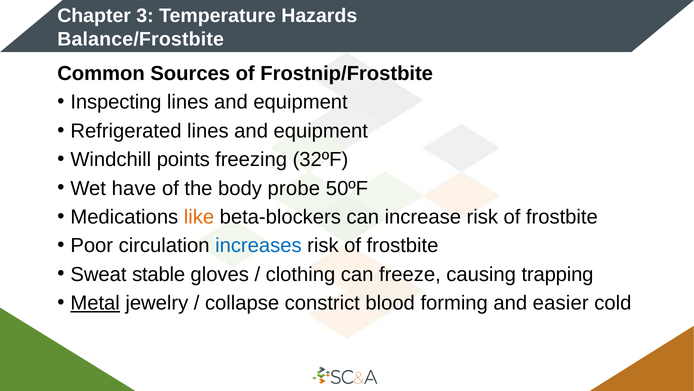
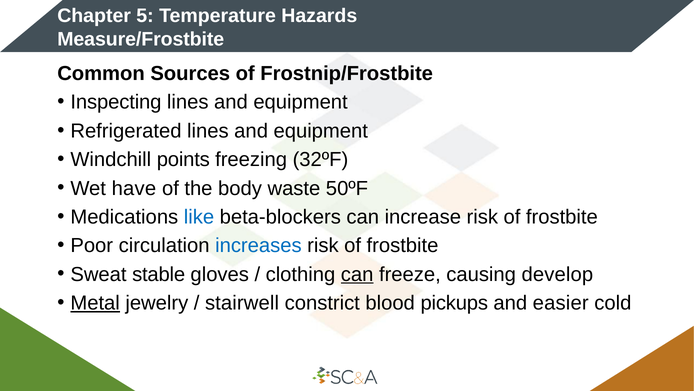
3: 3 -> 5 (145, 16)
Balance/Frostbite: Balance/Frostbite -> Measure/Frostbite (141, 39)
probe: probe -> waste (294, 188)
like colour: orange -> blue (199, 217)
can underline: none -> present (357, 274)
trapping: trapping -> develop (557, 274)
collapse: collapse -> stairwell (242, 303)
forming: forming -> pickups (454, 303)
